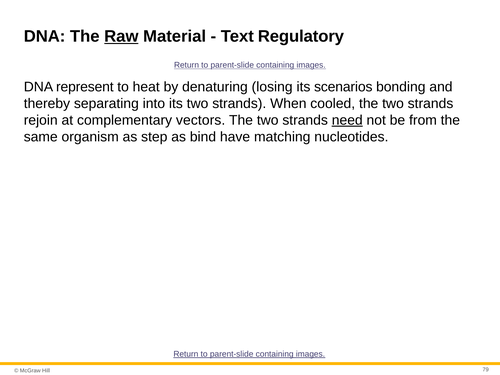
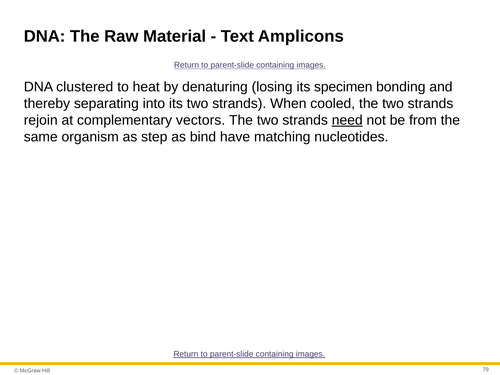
Raw underline: present -> none (121, 36)
Regulatory: Regulatory -> Amplicons (301, 36)
represent: represent -> clustered (85, 87)
scenarios: scenarios -> specimen (343, 87)
